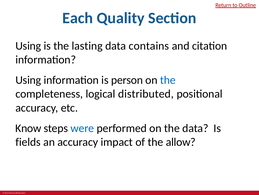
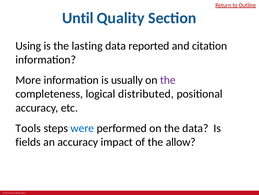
Each: Each -> Until (78, 18)
contains: contains -> reported (149, 46)
Using: Using -> More (28, 80)
person: person -> usually (127, 80)
the colour: blue -> purple (168, 80)
Know: Know -> Tools (28, 128)
